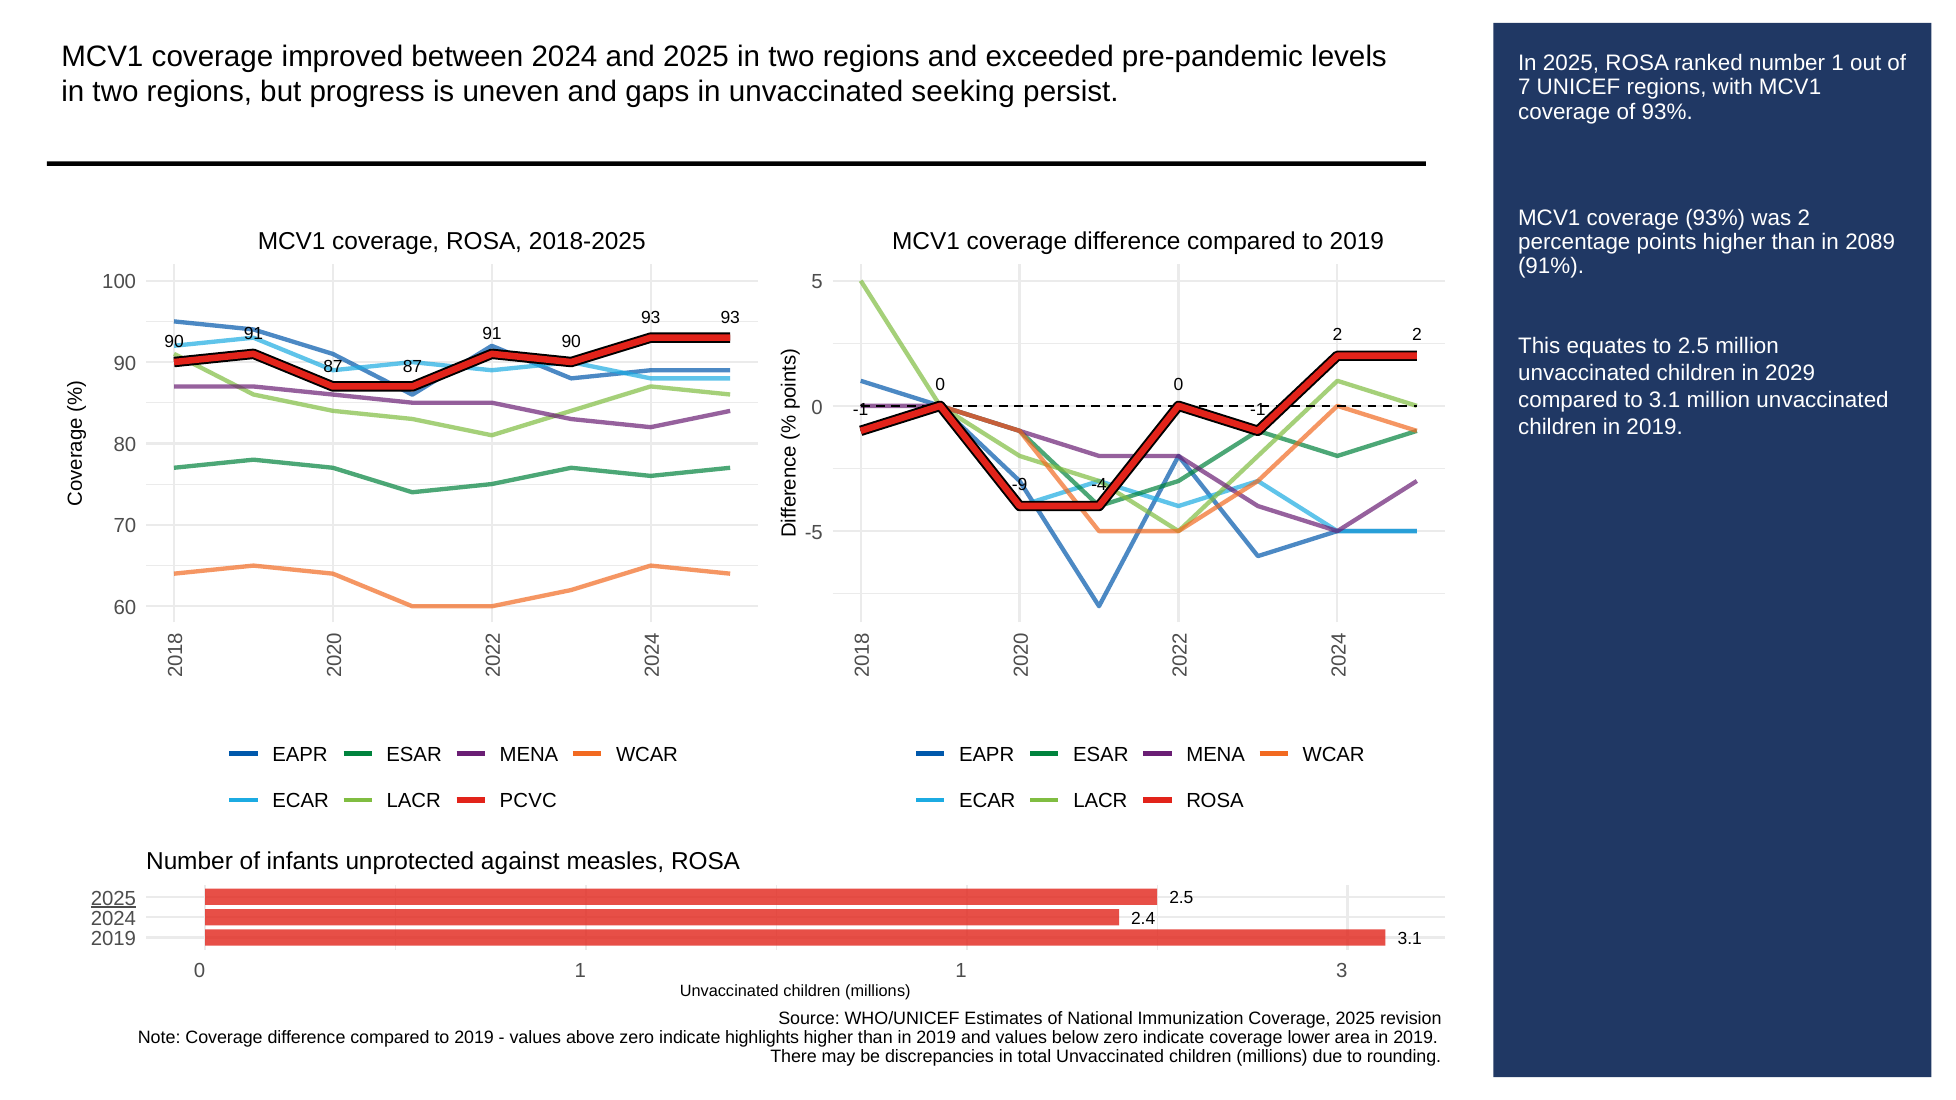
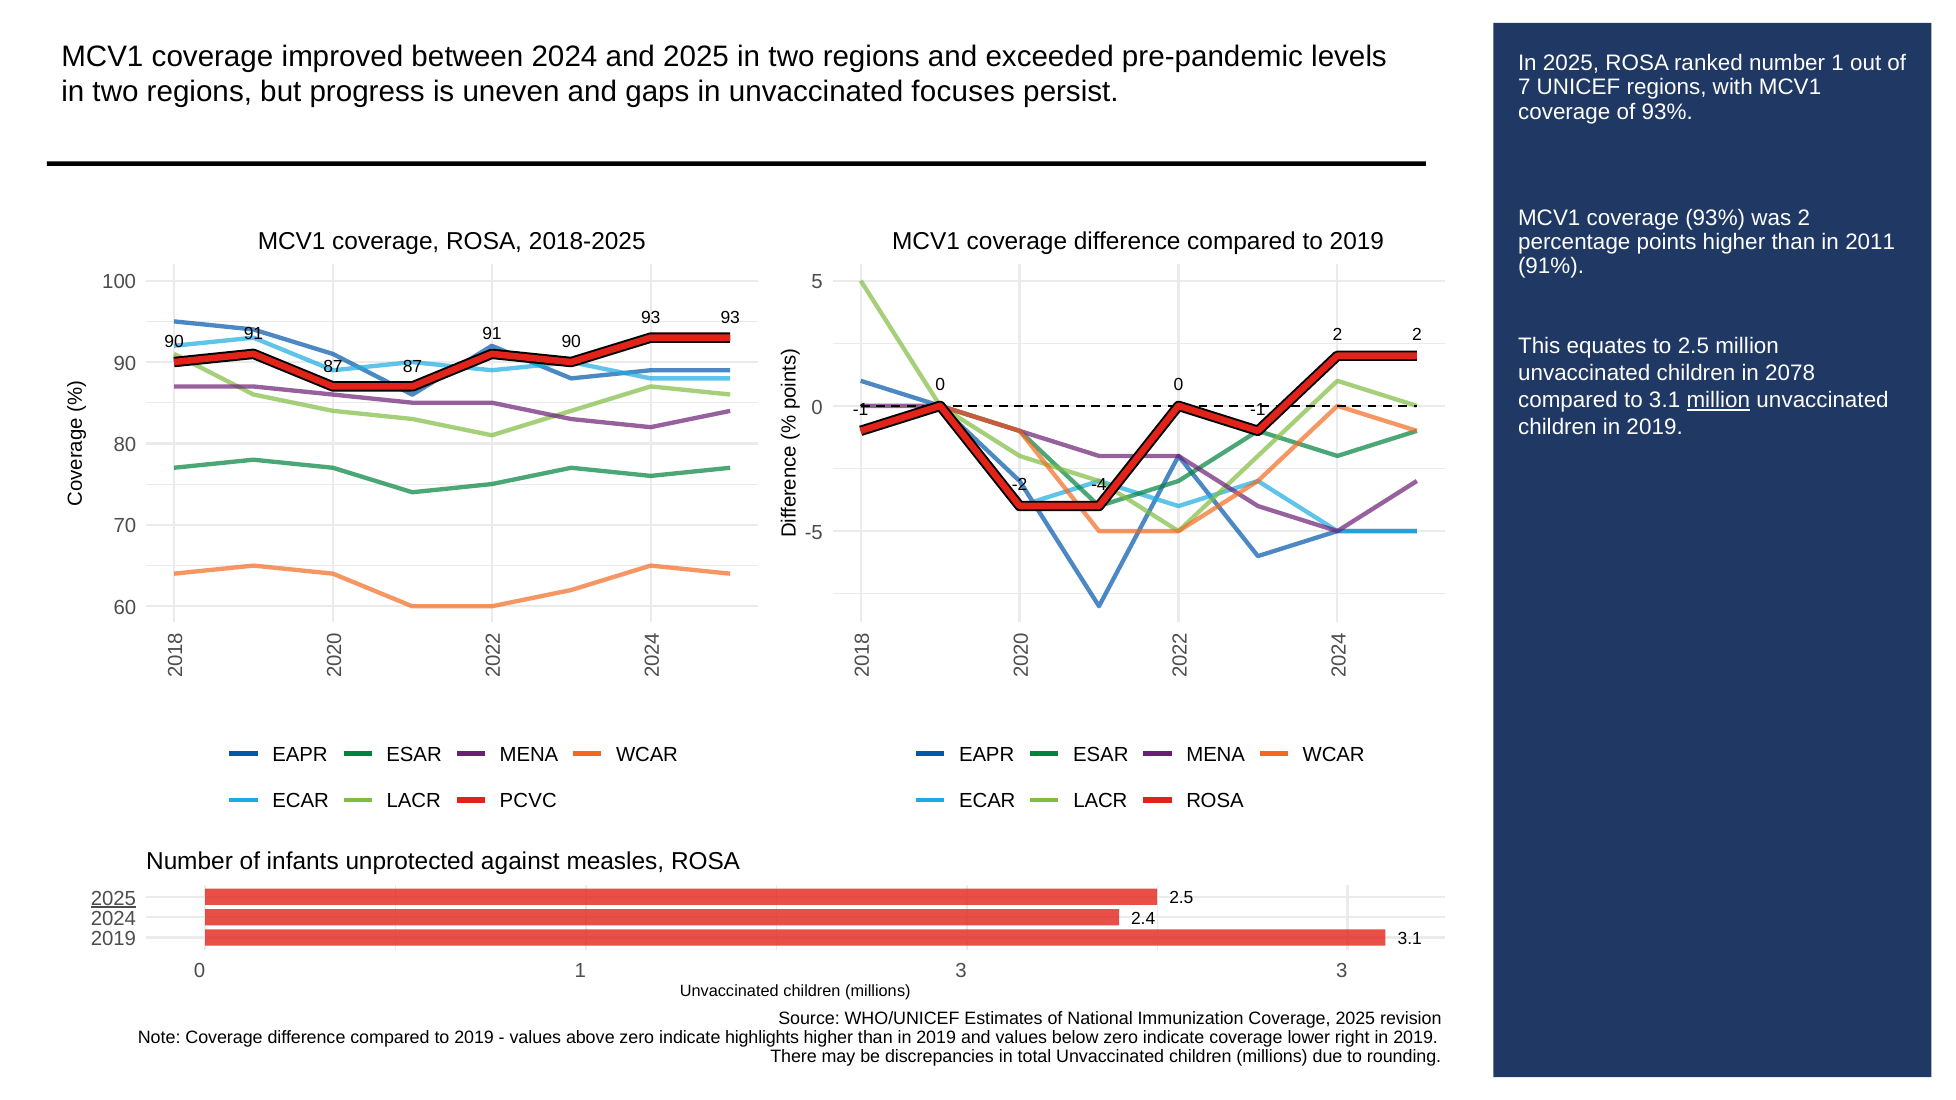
seeking: seeking -> focuses (963, 92)
2089: 2089 -> 2011 (1870, 242)
2029: 2029 -> 2078 (1790, 373)
million underline: none -> present (1718, 400)
-9: -9 -> -2 (1020, 485)
1 1: 1 -> 3 (961, 971)
area: area -> right (1352, 1038)
